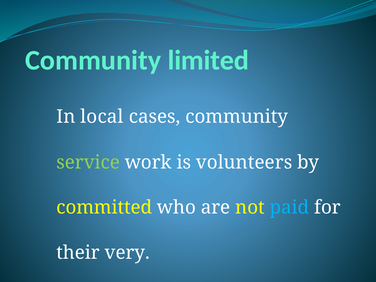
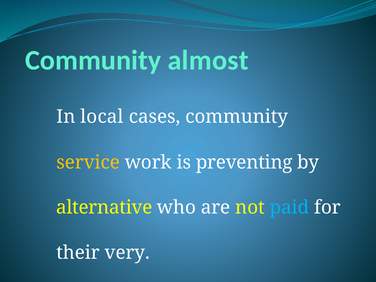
limited: limited -> almost (208, 60)
service colour: light green -> yellow (88, 162)
volunteers: volunteers -> preventing (244, 162)
committed: committed -> alternative (104, 207)
